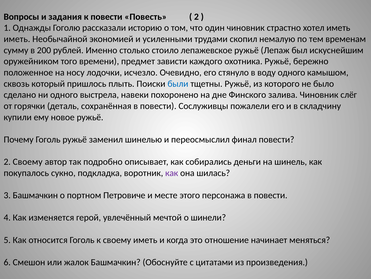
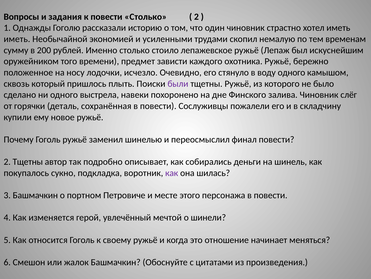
повести Повесть: Повесть -> Столько (146, 17)
были colour: blue -> purple (178, 83)
2 Своему: Своему -> Тщетны (28, 161)
своему иметь: иметь -> ружьё (145, 239)
